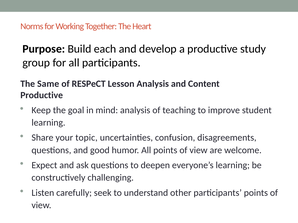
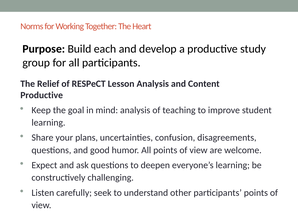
Same: Same -> Relief (48, 84)
topic: topic -> plans (87, 138)
